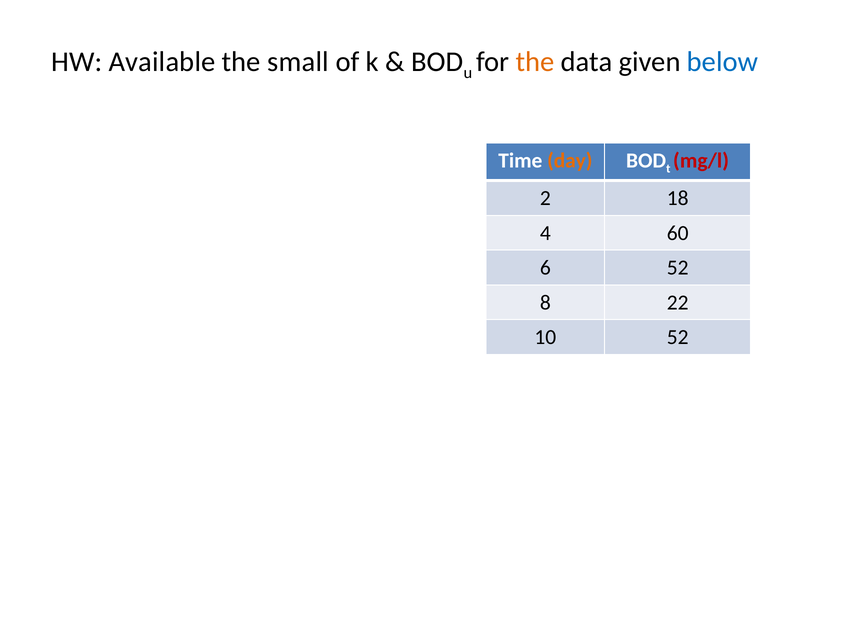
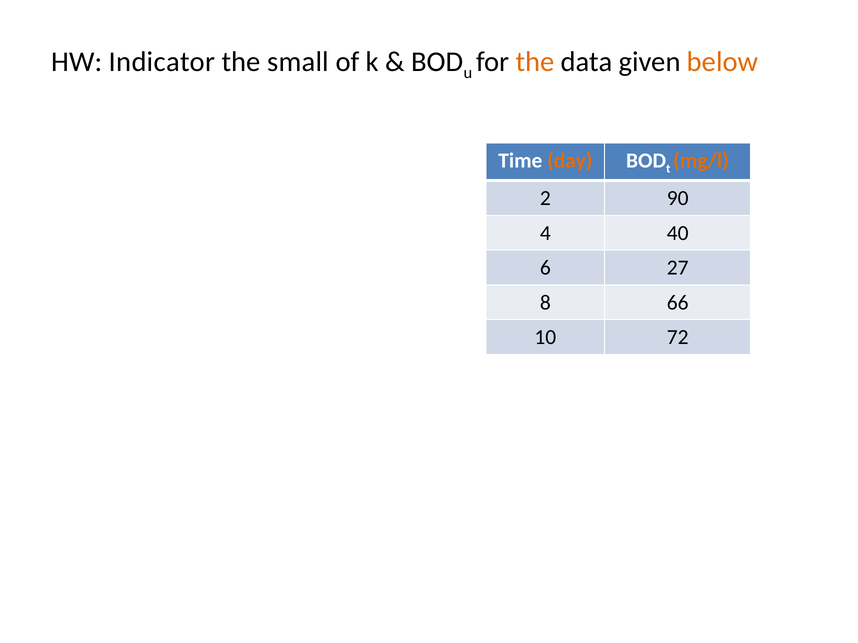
Available: Available -> Indicator (162, 62)
below colour: blue -> orange (723, 62)
mg/l colour: red -> orange (701, 161)
18: 18 -> 90 (678, 198)
60: 60 -> 40 (678, 233)
6 52: 52 -> 27 (678, 268)
22: 22 -> 66 (678, 303)
10 52: 52 -> 72 (678, 338)
